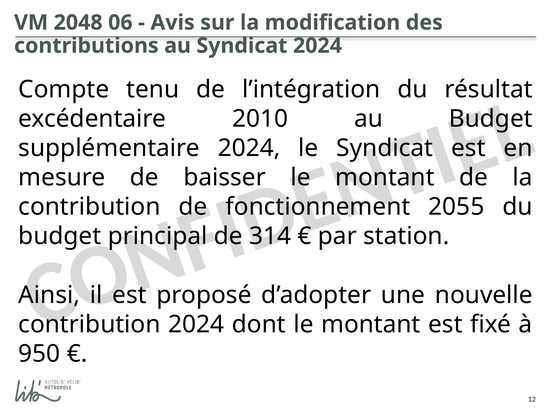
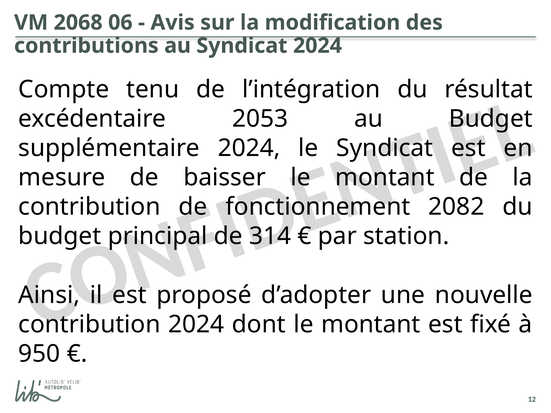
2048: 2048 -> 2068 (78, 23)
2010: 2010 -> 2053 (260, 119)
2055: 2055 -> 2082 (456, 207)
